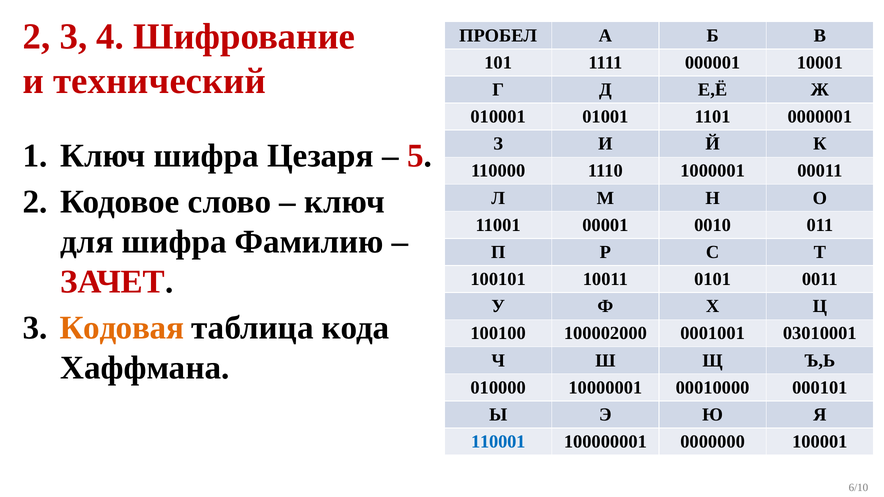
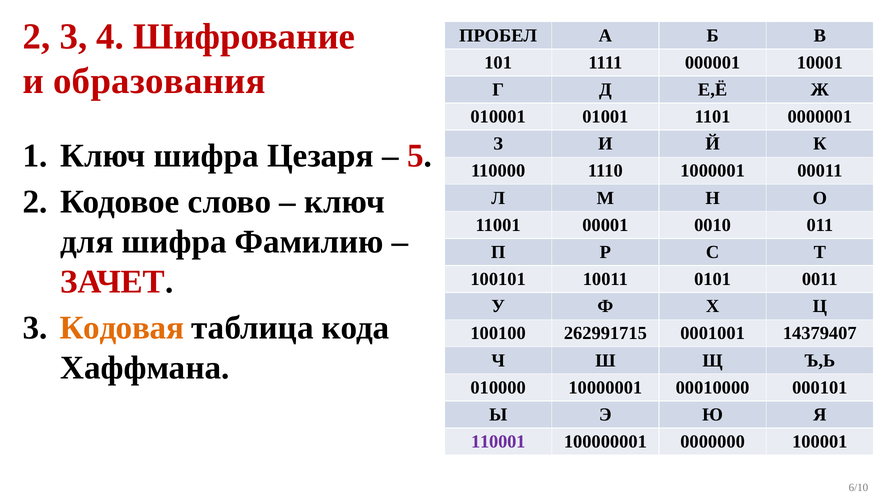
технический: технический -> образования (159, 81)
100002000: 100002000 -> 262991715 (605, 334)
03010001: 03010001 -> 14379407 (820, 334)
110001 colour: blue -> purple (498, 442)
